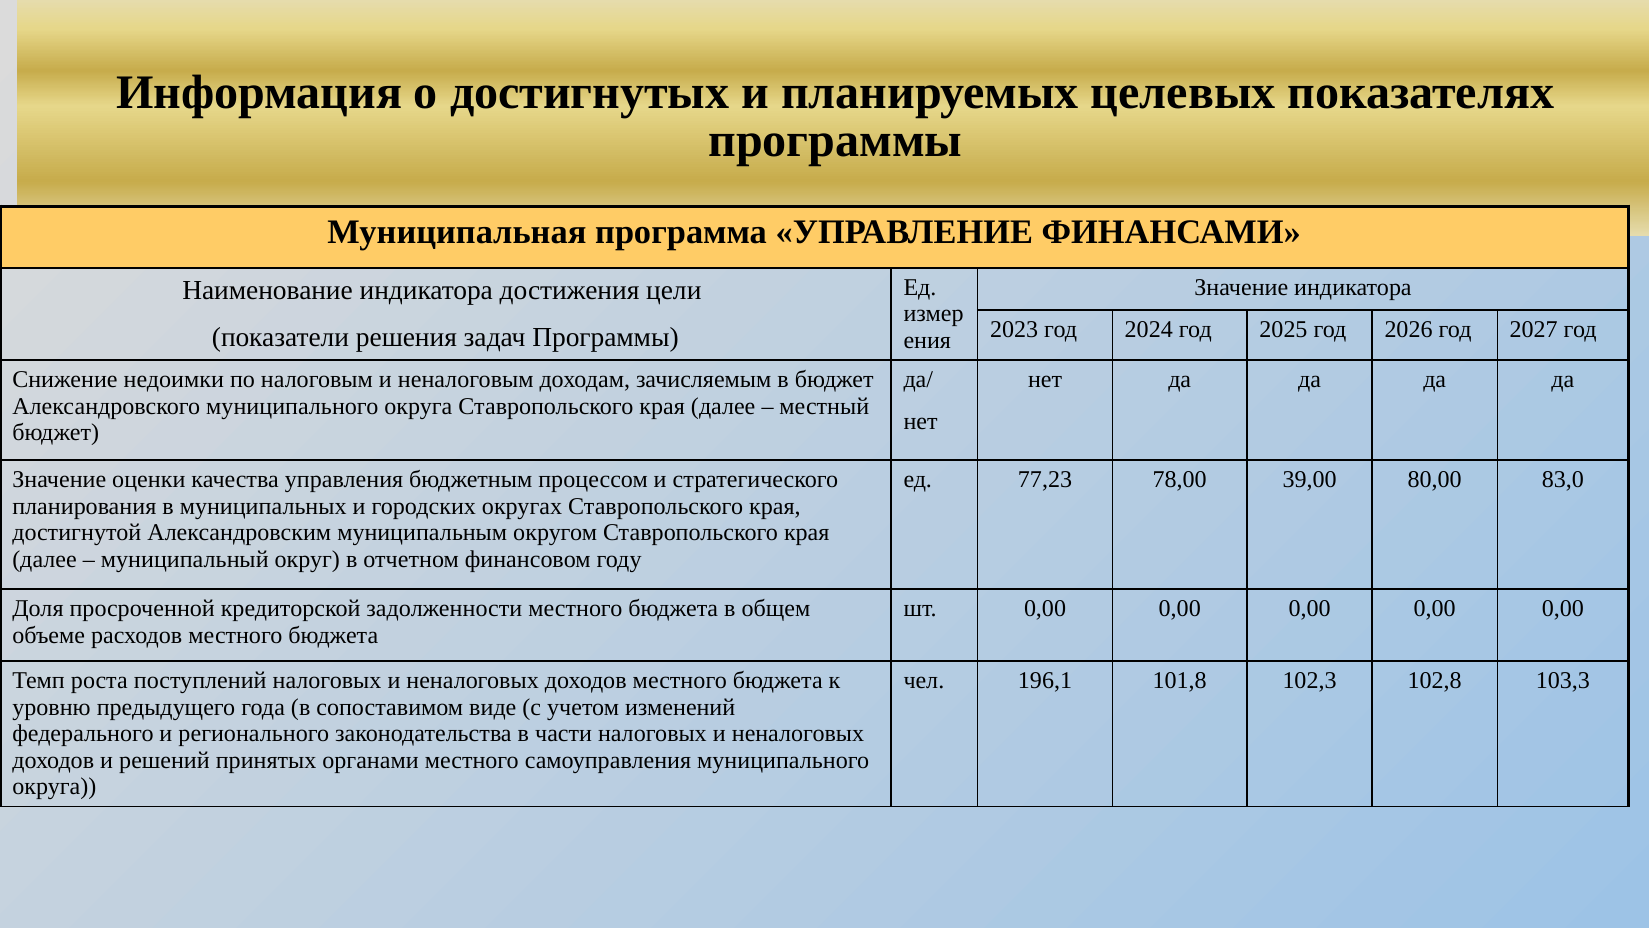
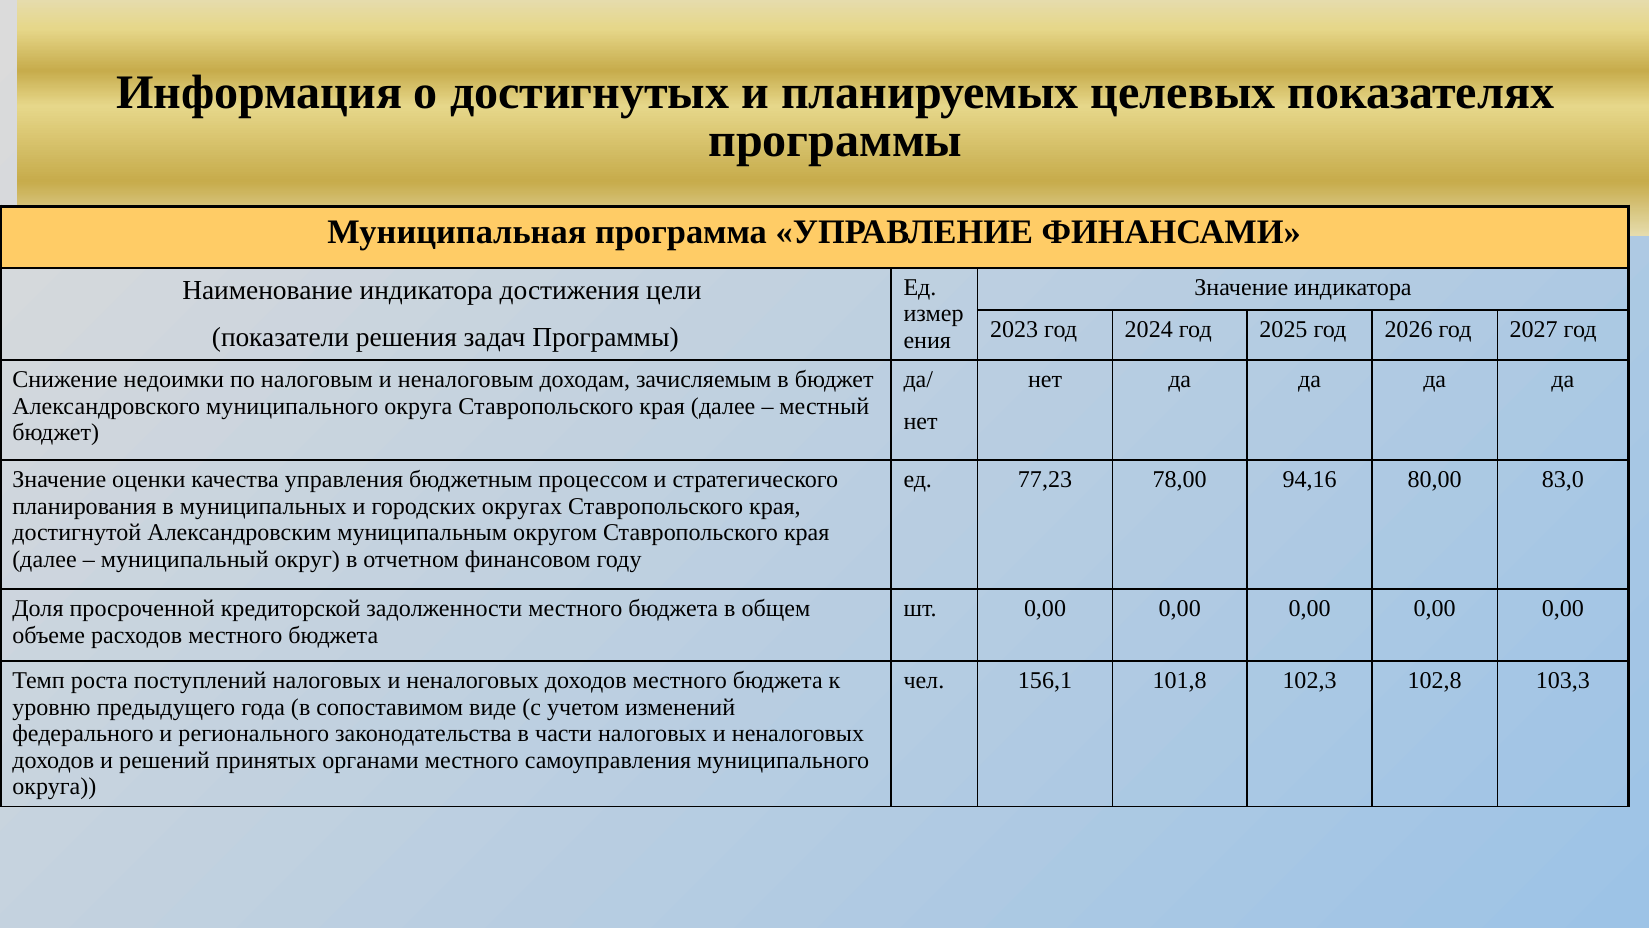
39,00: 39,00 -> 94,16 (1310, 479)
196,1: 196,1 -> 156,1 (1045, 680)
